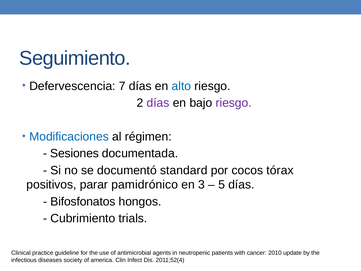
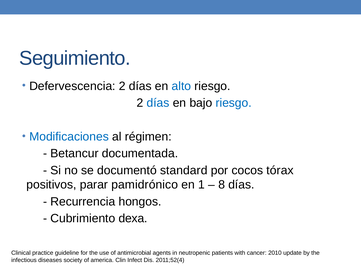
Defervescencia 7: 7 -> 2 (122, 86)
días colour: purple -> blue (158, 103)
riesgo colour: purple -> blue (234, 103)
Sesiones: Sesiones -> Betancur (74, 153)
3: 3 -> 1 (202, 185)
5: 5 -> 8 (222, 185)
Bifosfonatos: Bifosfonatos -> Recurrencia (83, 201)
trials: trials -> dexa (133, 218)
